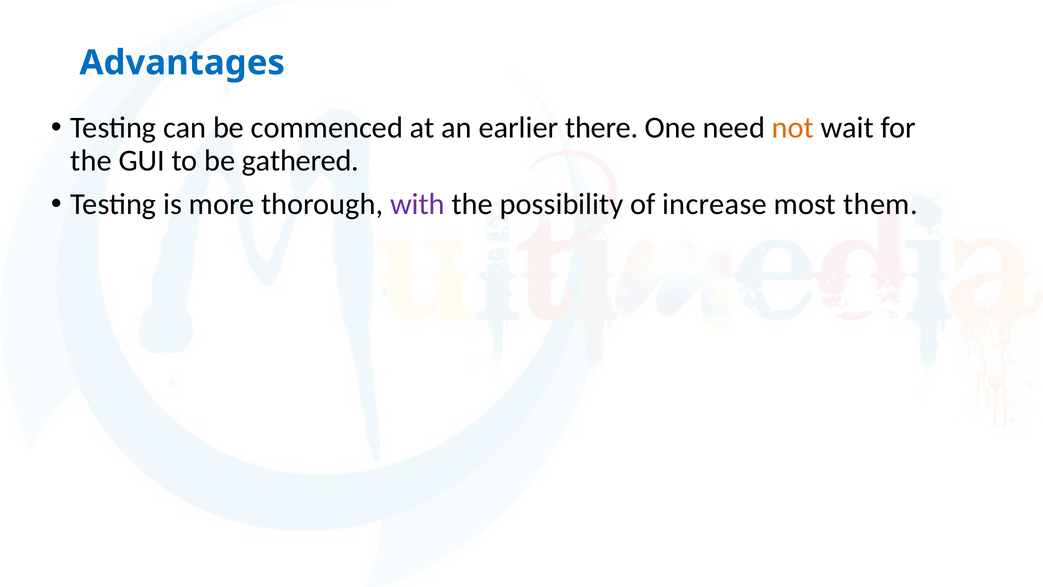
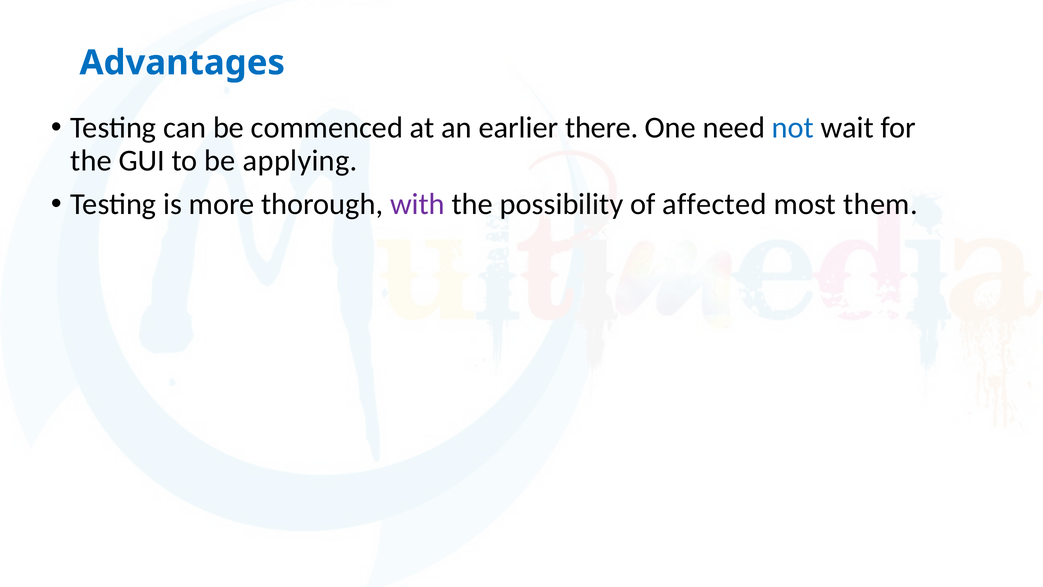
not colour: orange -> blue (793, 128)
gathered: gathered -> applying (300, 161)
increase: increase -> affected (714, 204)
